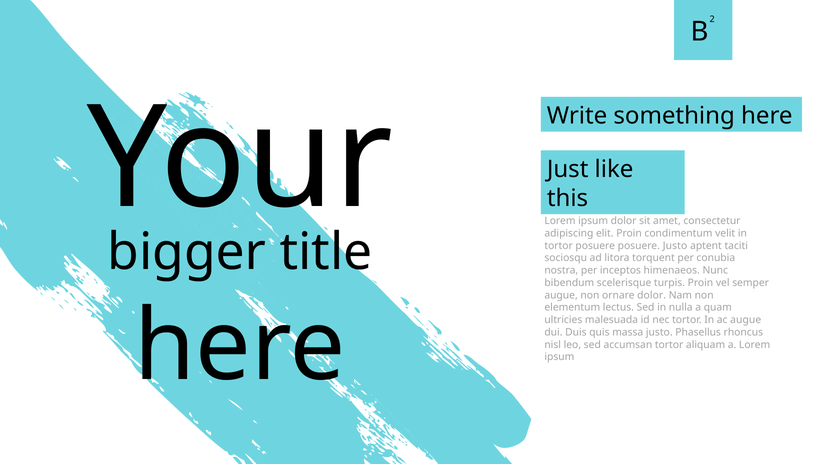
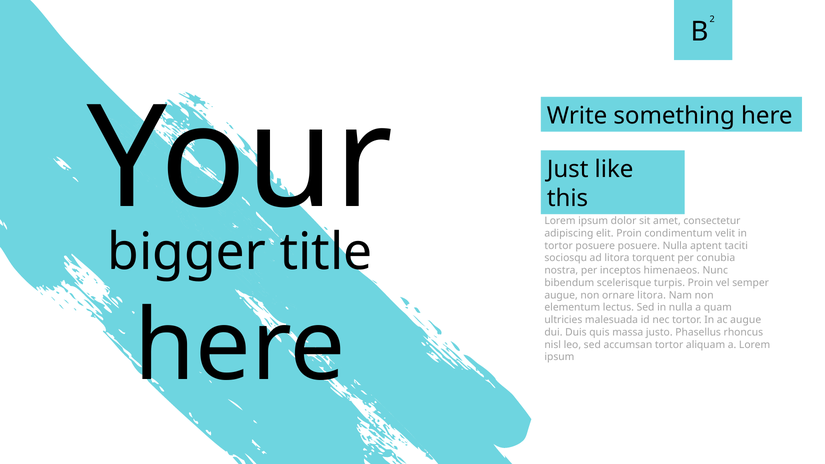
posuere Justo: Justo -> Nulla (675, 246)
ornare dolor: dolor -> litora (652, 295)
